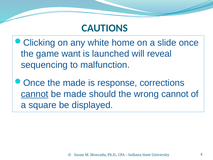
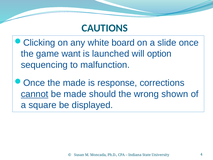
home: home -> board (123, 43)
reveal: reveal -> option (159, 54)
wrong cannot: cannot -> shown (175, 94)
